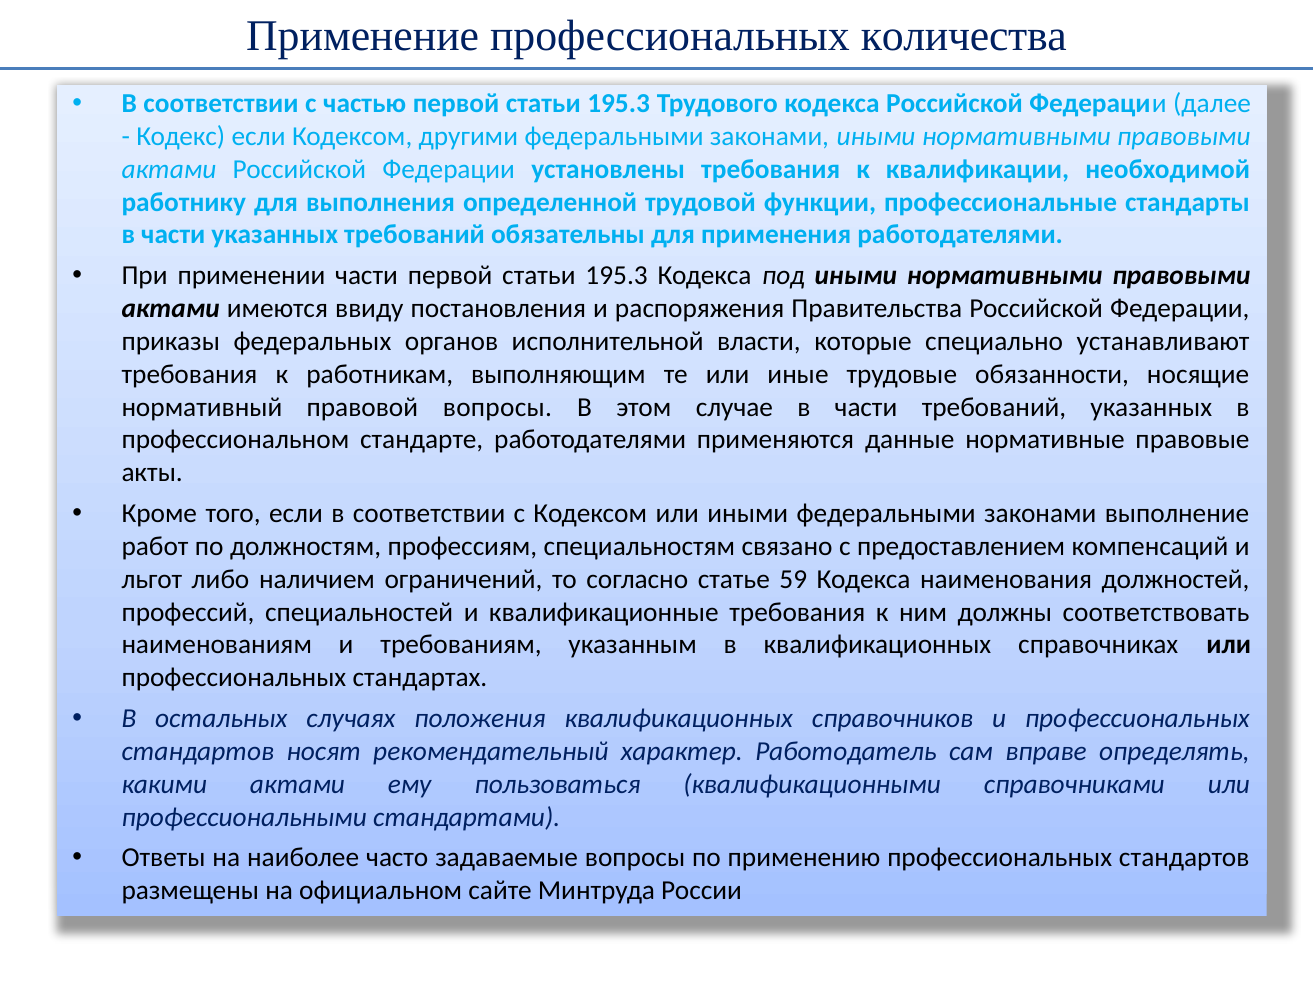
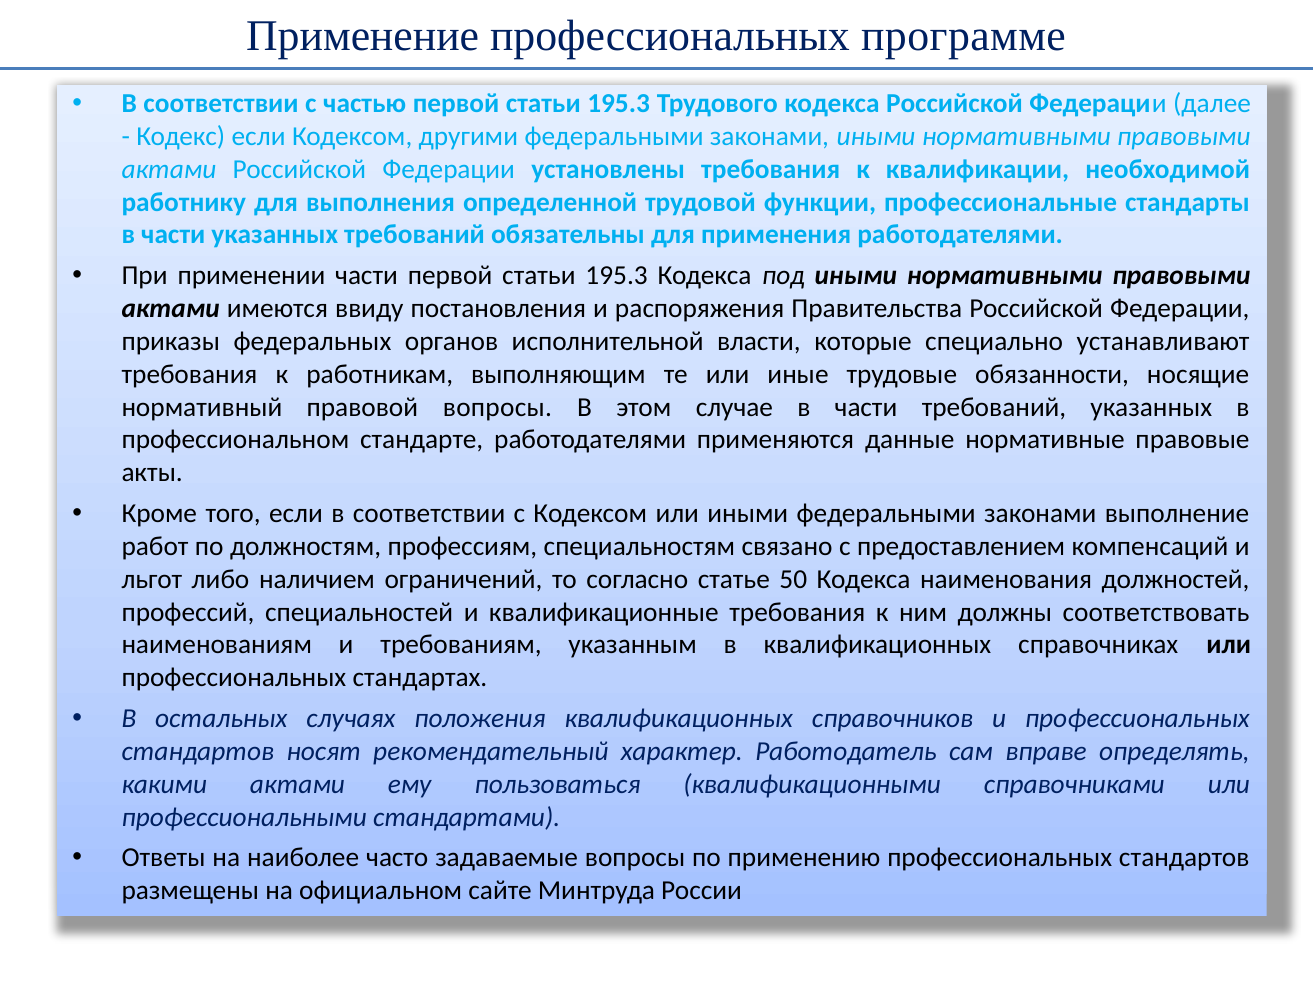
количества: количества -> программе (963, 36)
59: 59 -> 50 (793, 579)
